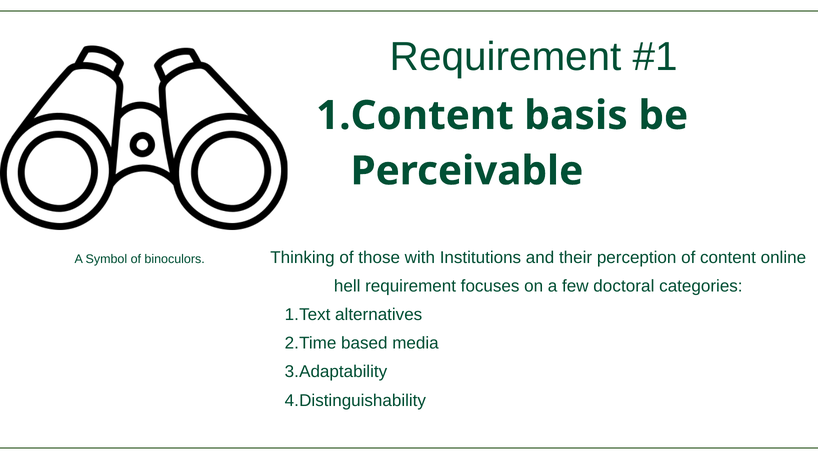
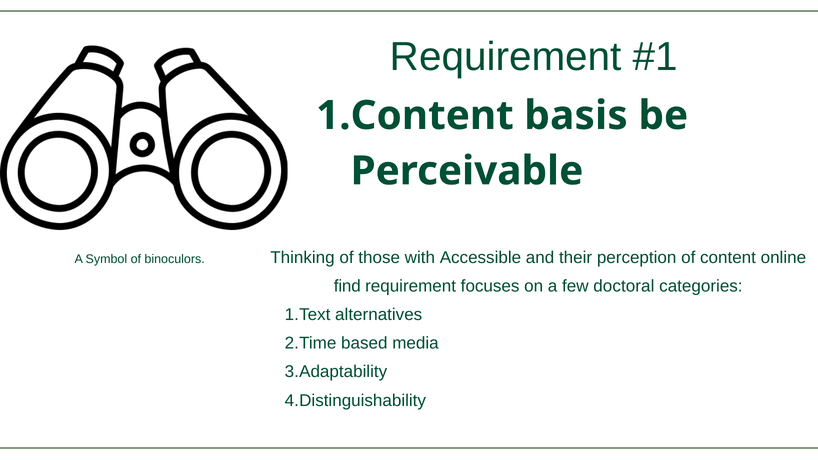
Institutions: Institutions -> Accessible (480, 257)
hell: hell -> find (347, 286)
